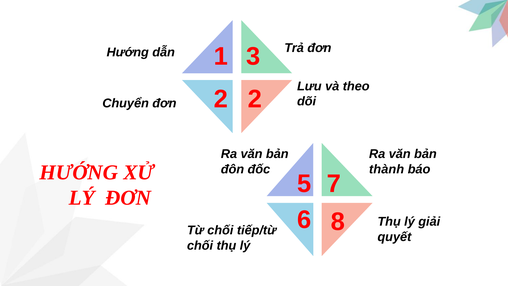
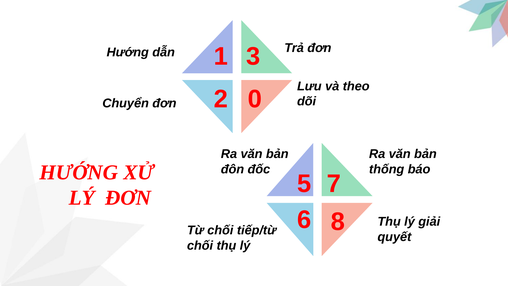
2 2: 2 -> 0 (255, 99)
thành: thành -> thống (387, 169)
